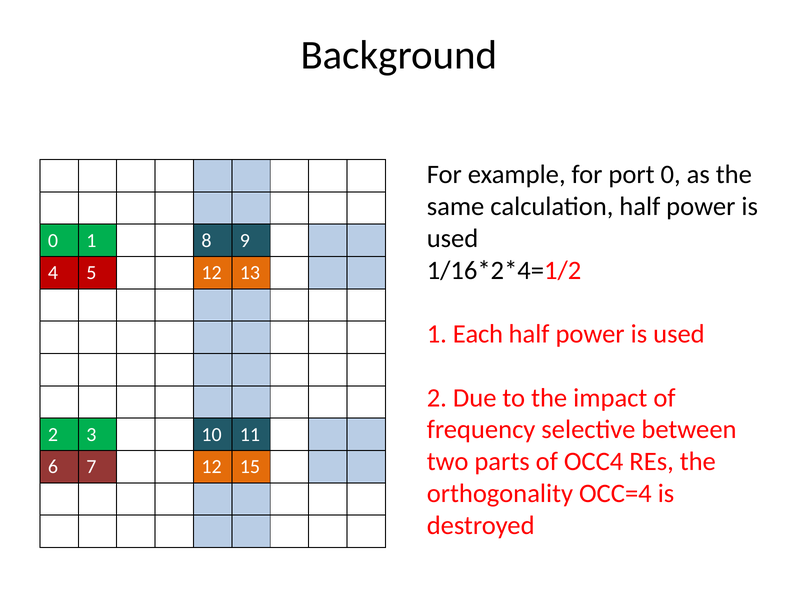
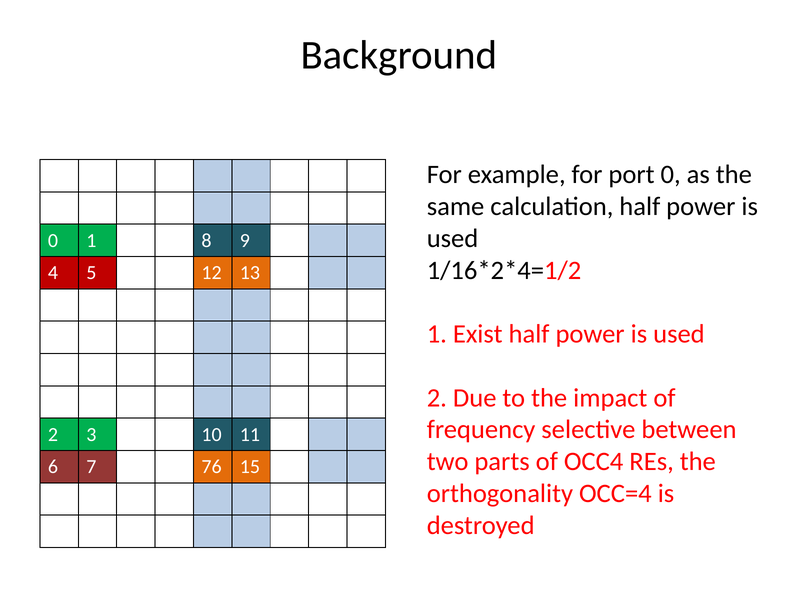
Each: Each -> Exist (478, 334)
7 12: 12 -> 76 (212, 467)
